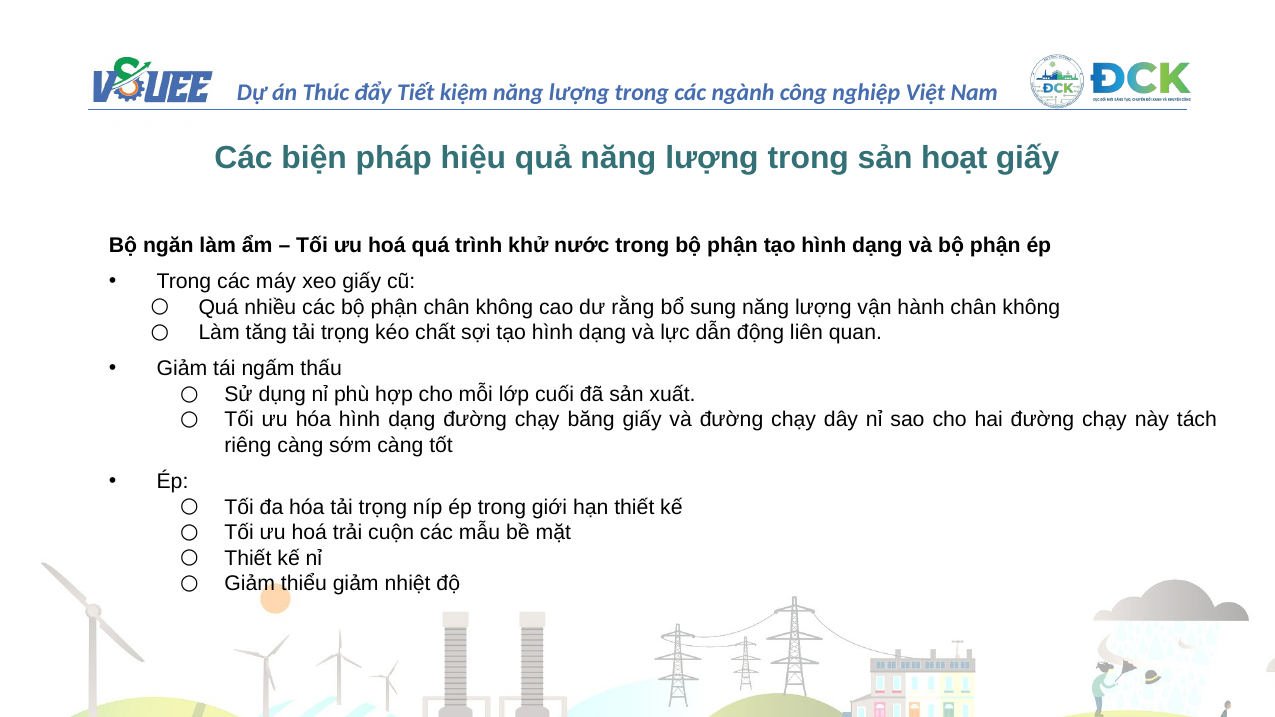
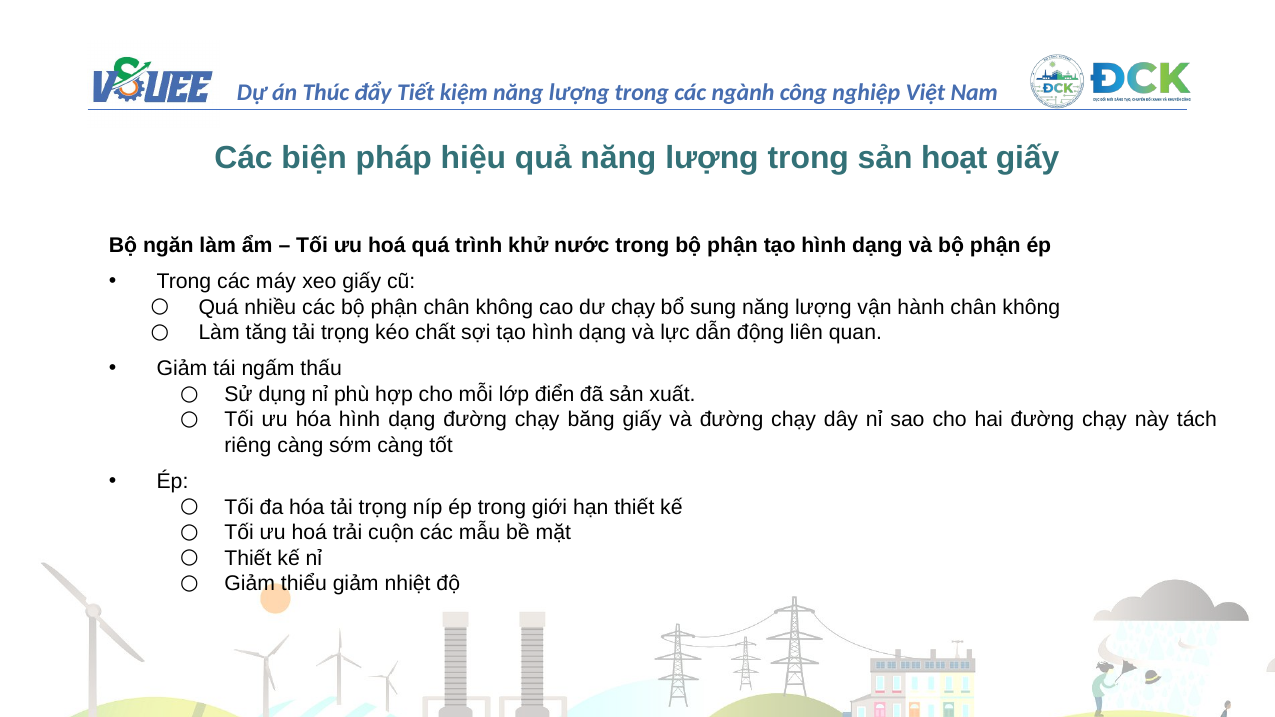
dư rằng: rằng -> chạy (633, 307)
cuối: cuối -> điển (555, 395)
